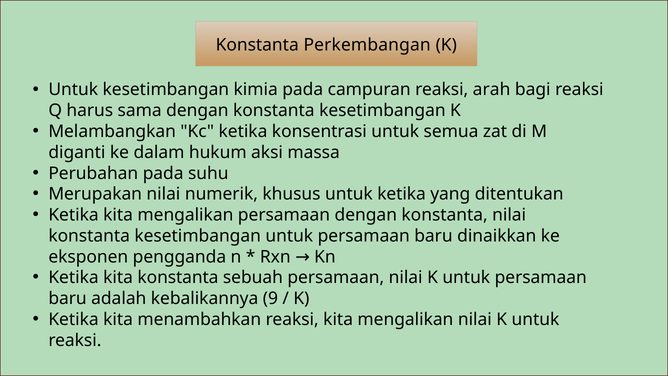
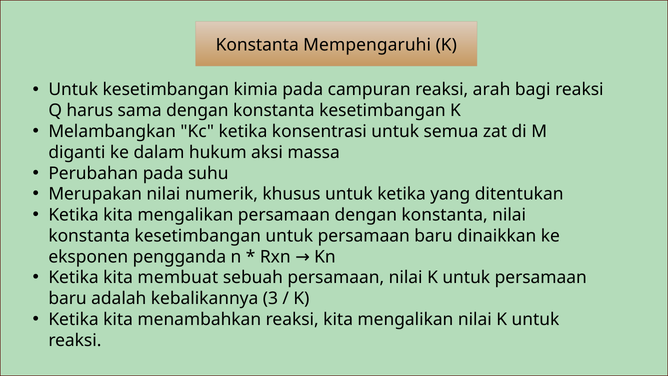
Perkembangan: Perkembangan -> Mempengaruhi (367, 45)
kita konstanta: konstanta -> membuat (178, 277)
9: 9 -> 3 (270, 298)
